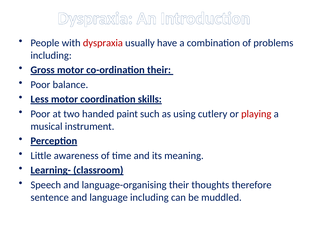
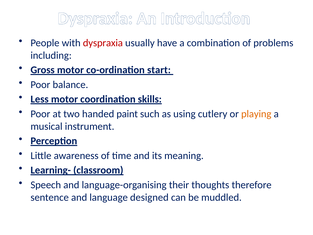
co-ordination their: their -> start (159, 70)
playing colour: red -> orange (256, 114)
language including: including -> designed (149, 197)
